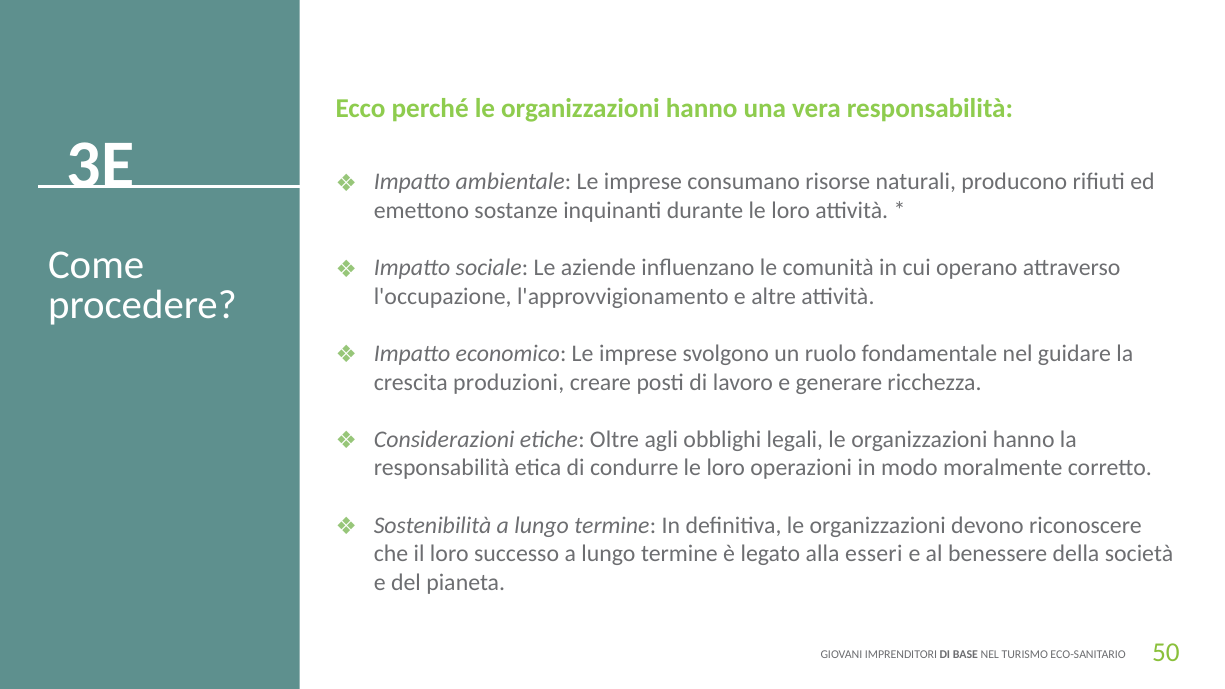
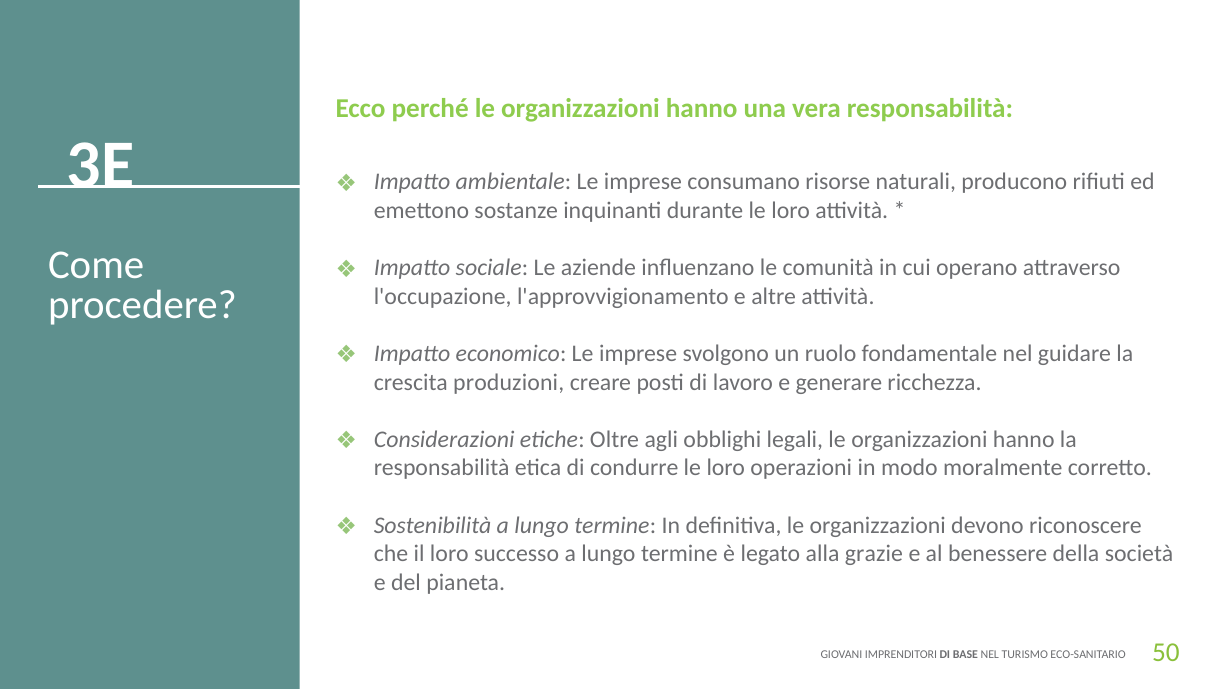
esseri: esseri -> grazie (874, 554)
